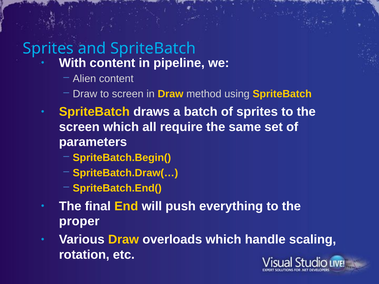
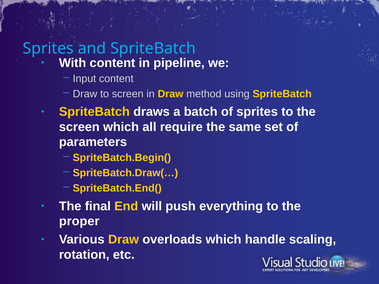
Alien: Alien -> Input (84, 79)
